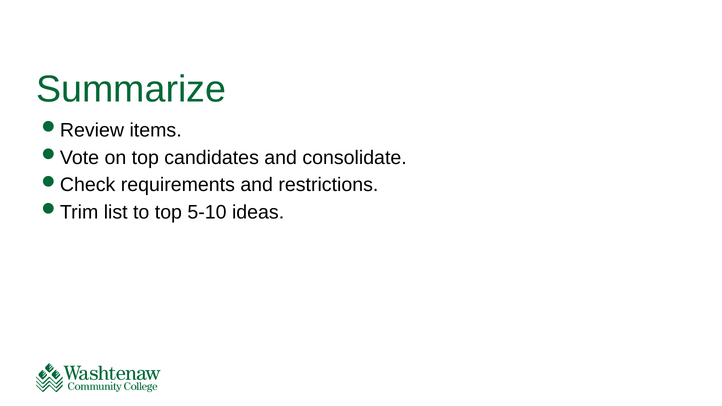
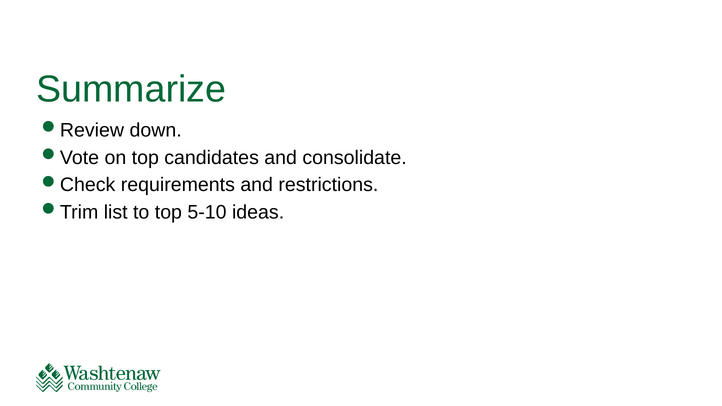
items: items -> down (156, 130)
